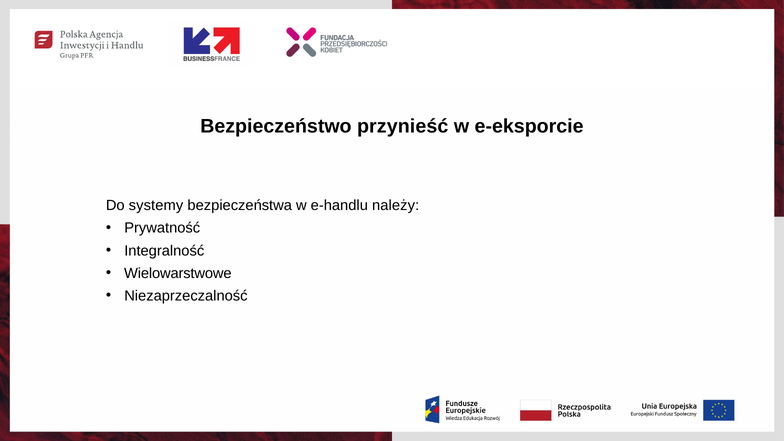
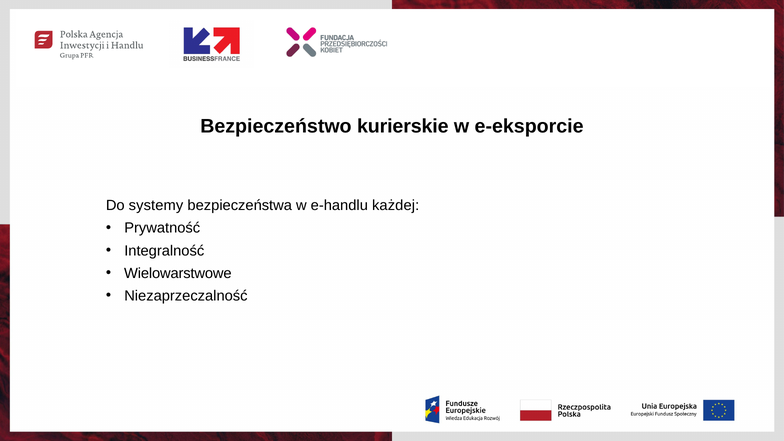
przynieść: przynieść -> kurierskie (403, 126)
należy: należy -> każdej (396, 206)
